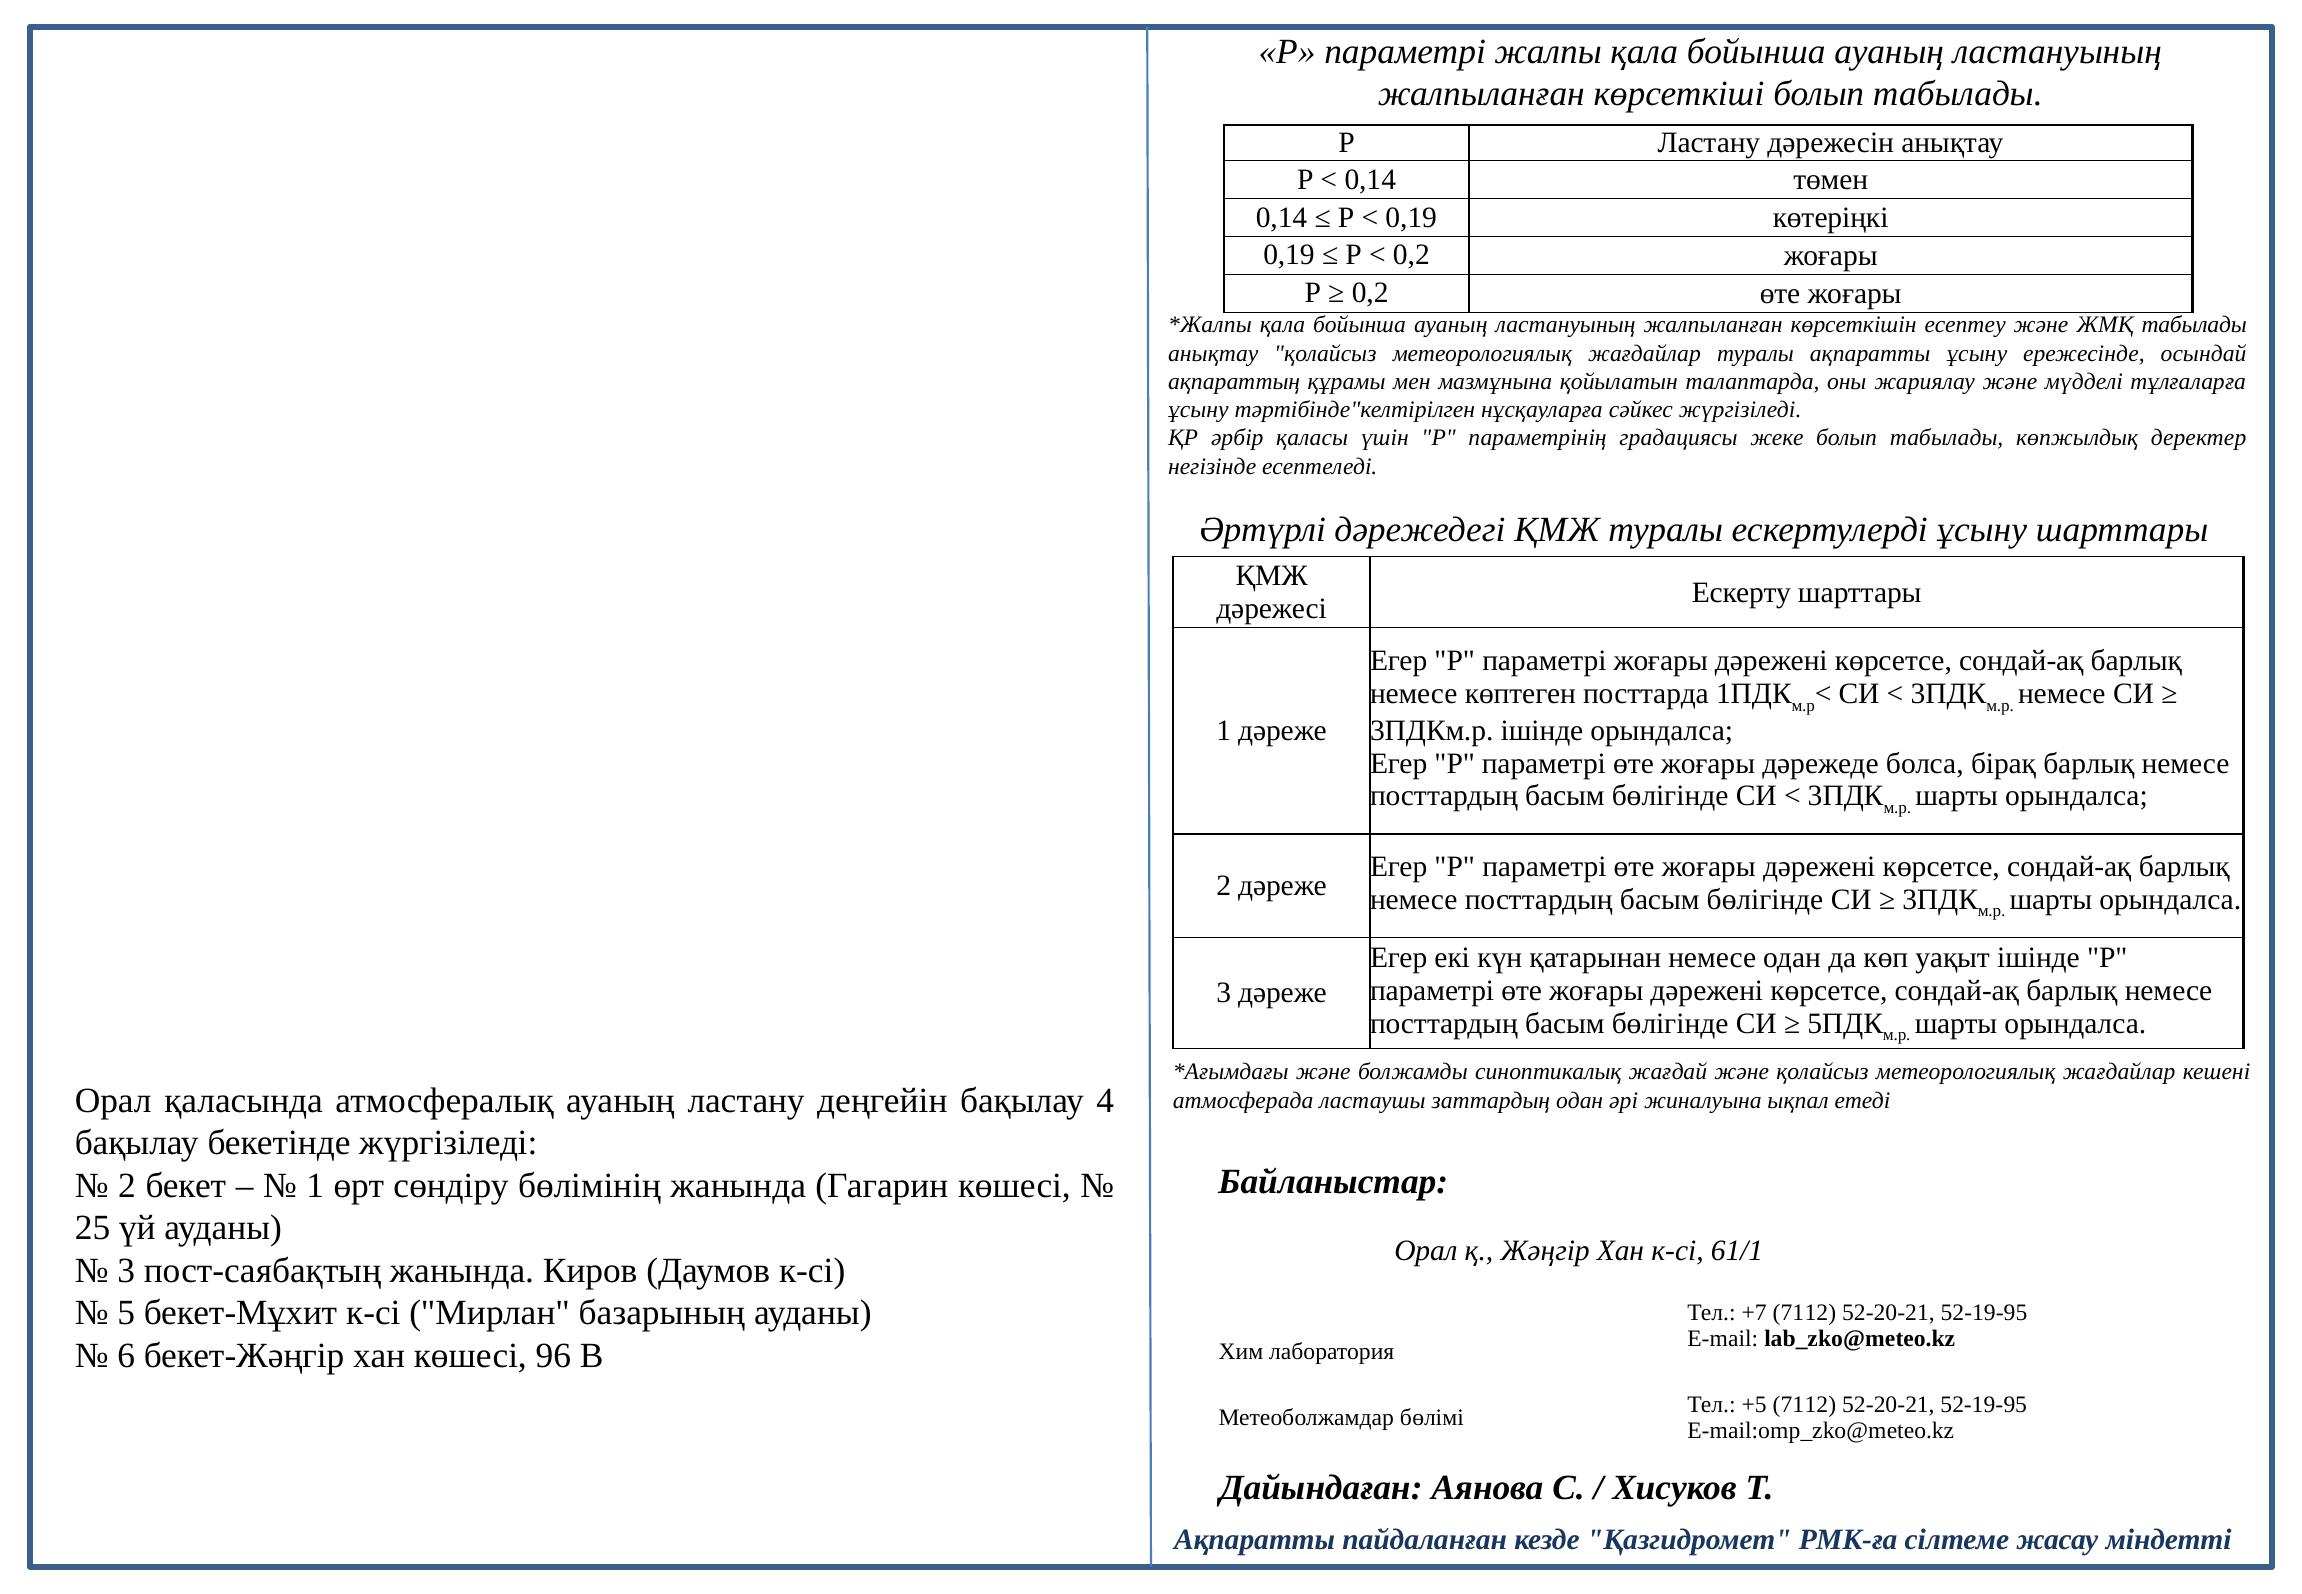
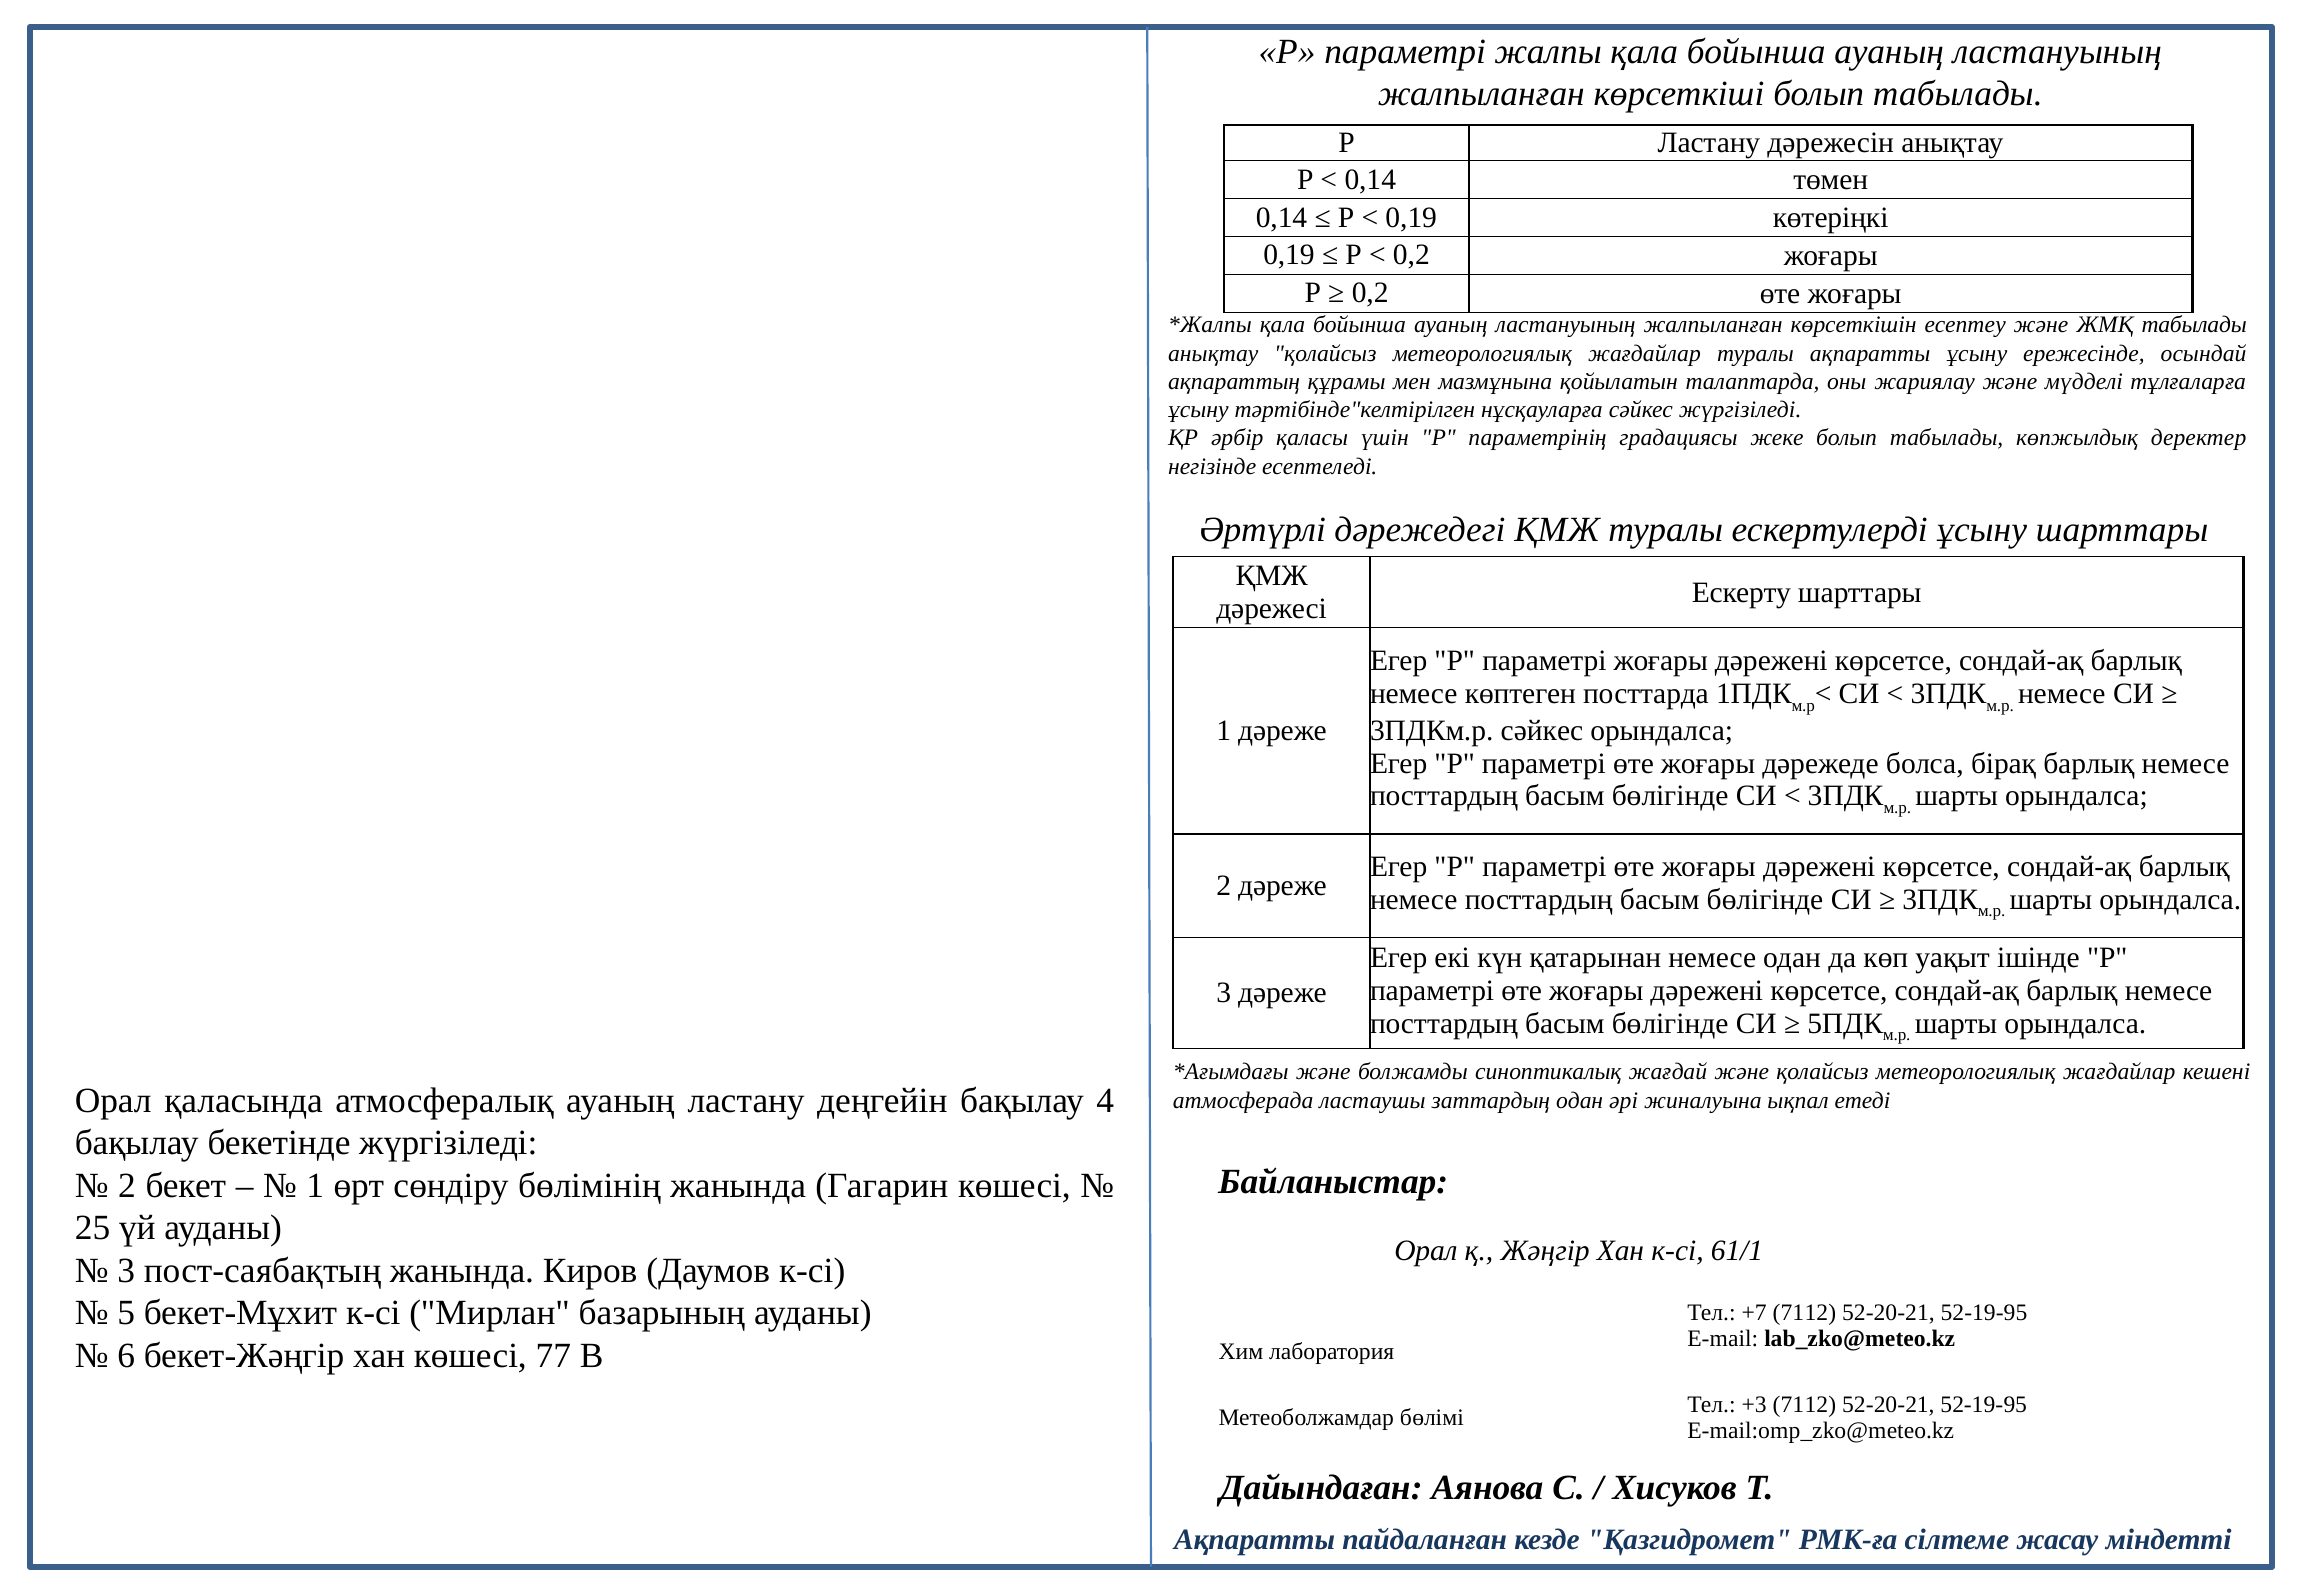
3ПДКм.р ішінде: ішінде -> сәйкес (1542, 731)
96: 96 -> 77 (553, 1355)
+5: +5 -> +3 (1754, 1405)
